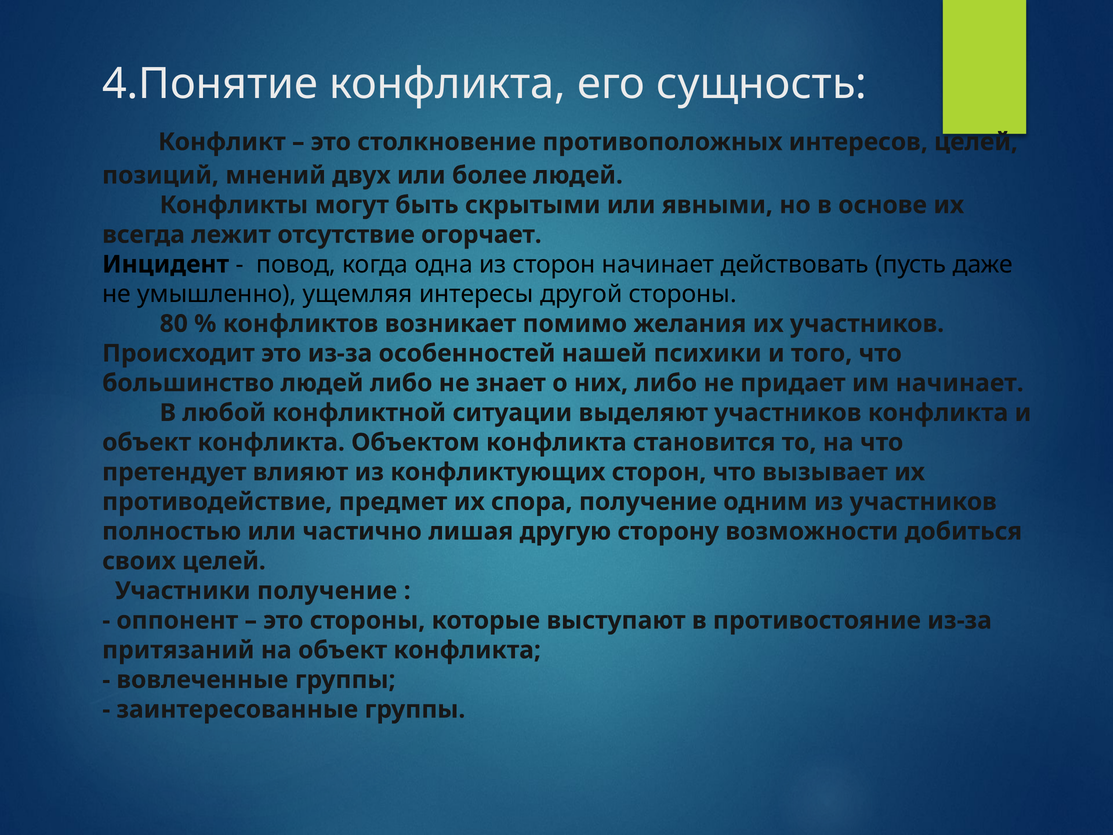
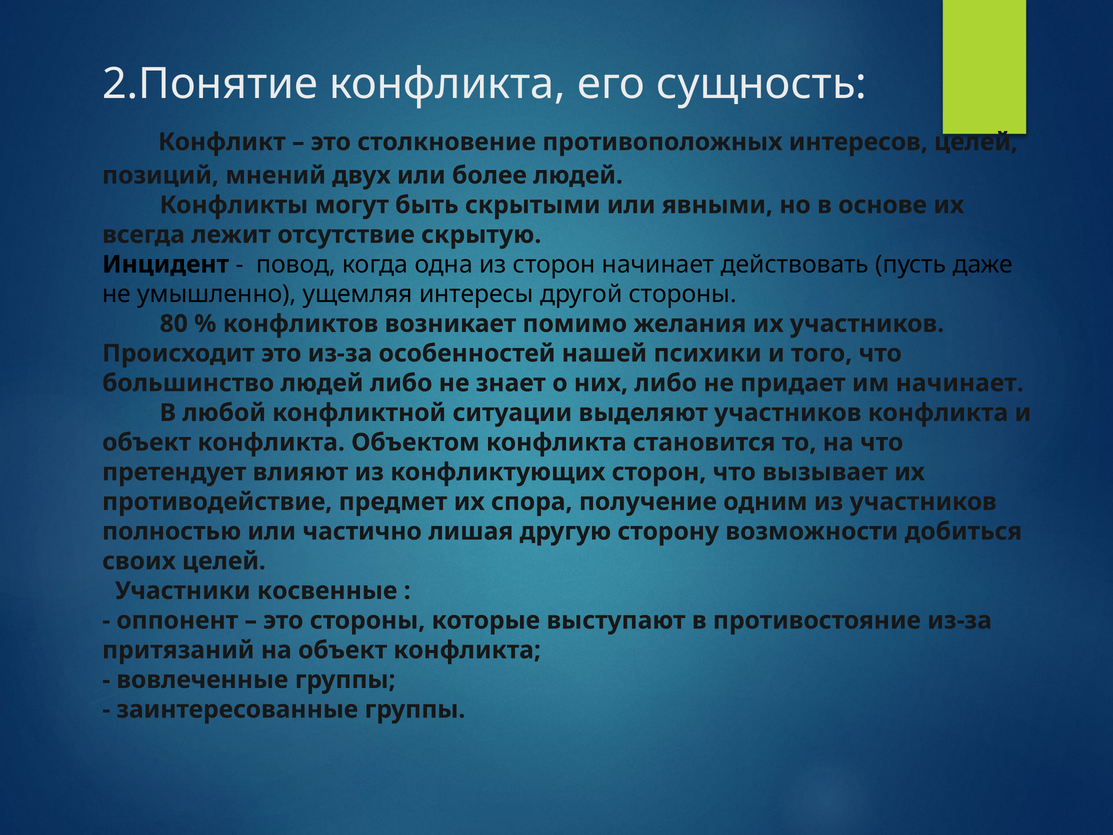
4.Понятие: 4.Понятие -> 2.Понятие (210, 84)
огорчает: огорчает -> скрытую (481, 235)
Участники получение: получение -> косвенные (327, 591)
